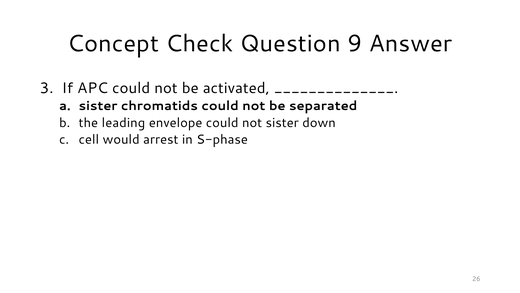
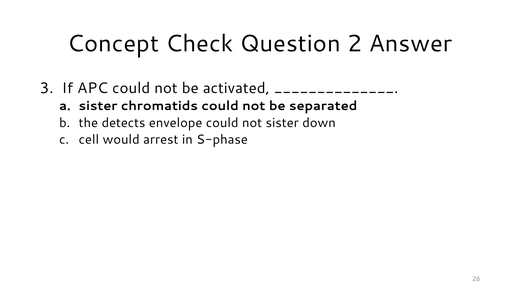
9: 9 -> 2 (355, 44)
leading: leading -> detects (124, 123)
